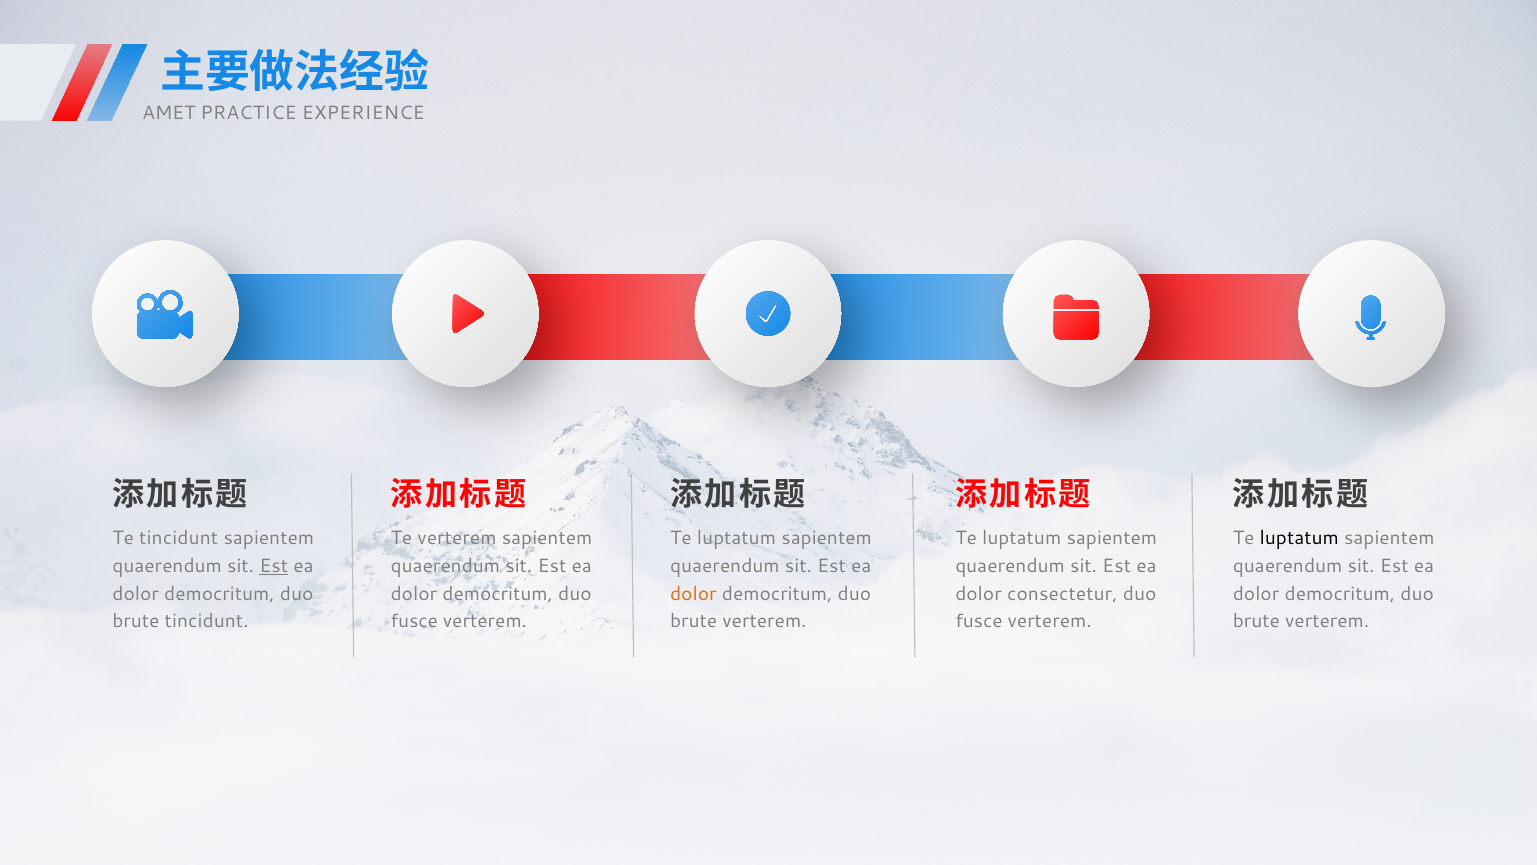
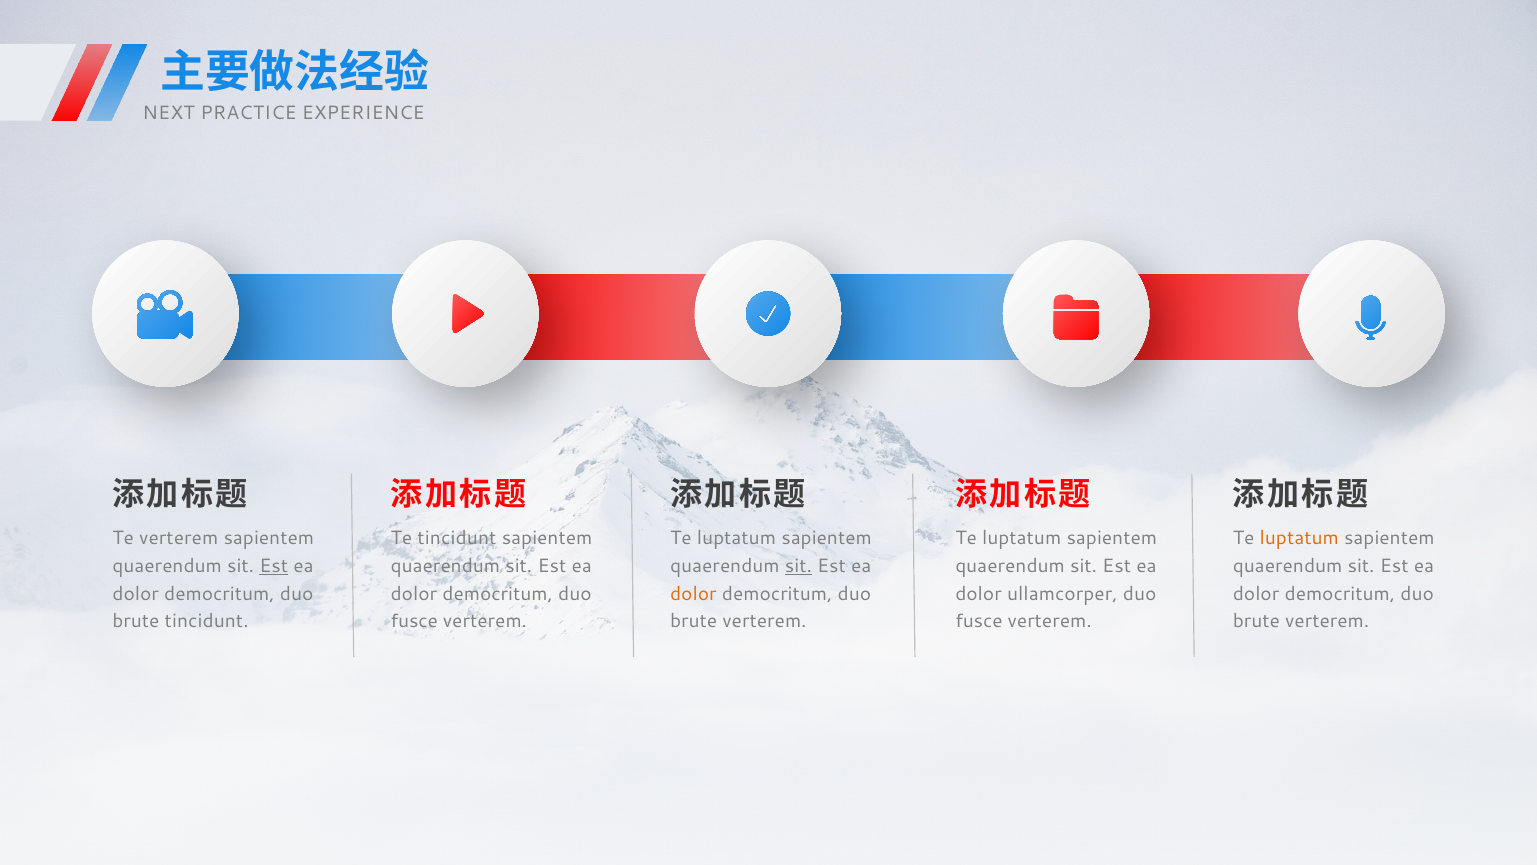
AMET: AMET -> NEXT (169, 113)
Te tincidunt: tincidunt -> verterem (179, 538)
Te verterem: verterem -> tincidunt (457, 538)
luptatum colour: black -> orange (1299, 538)
sit underline: none -> present (798, 566)
consectetur: consectetur -> ullamcorper (1062, 593)
